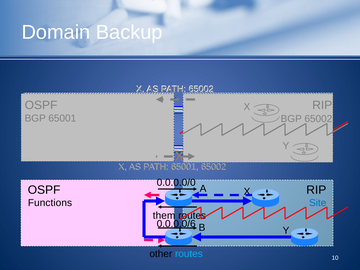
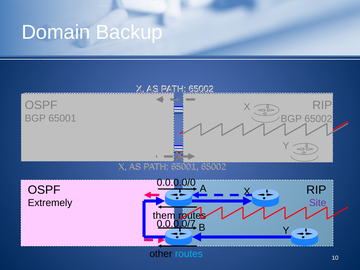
Functions: Functions -> Extremely (50, 203)
Site colour: blue -> purple (318, 203)
0.0.0.0/6: 0.0.0.0/6 -> 0.0.0.0/7 (176, 224)
